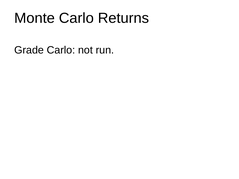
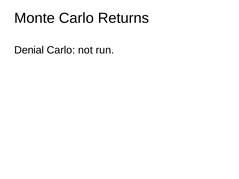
Grade: Grade -> Denial (29, 50)
